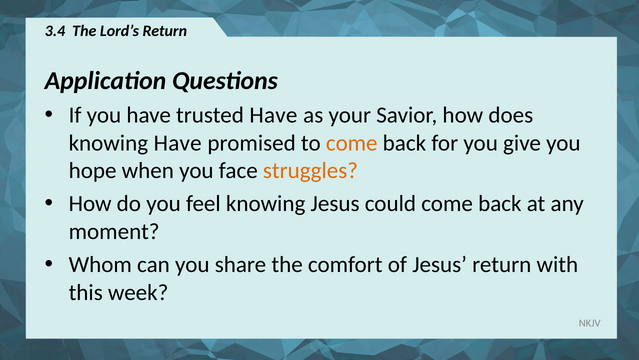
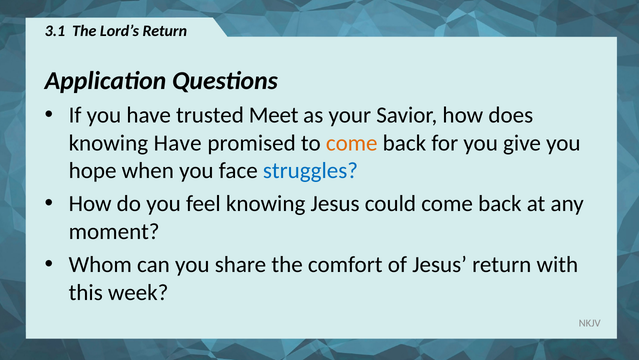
3.4: 3.4 -> 3.1 (55, 31)
trusted Have: Have -> Meet (274, 115)
struggles colour: orange -> blue (310, 171)
